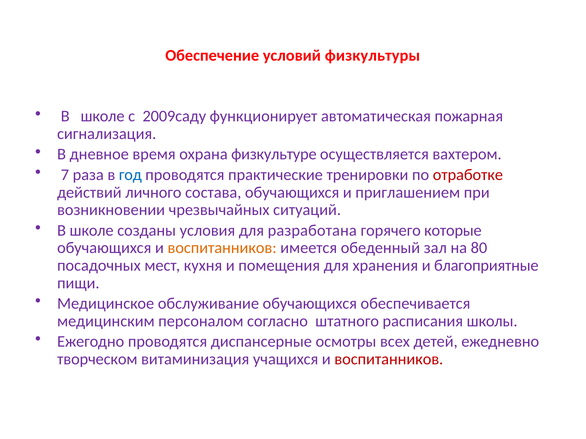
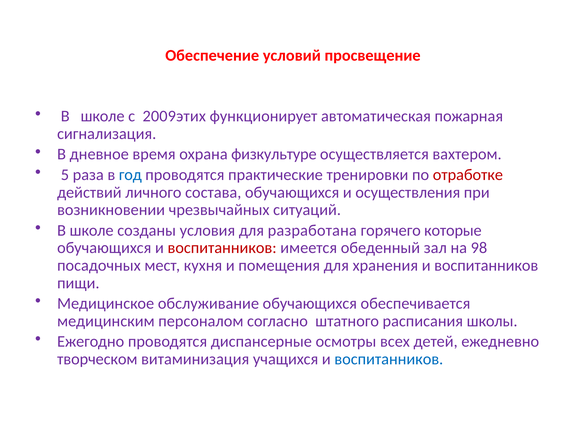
физкультуры: физкультуры -> просвещение (373, 55)
2009саду: 2009саду -> 2009этих (174, 116)
7: 7 -> 5 (65, 175)
приглашением: приглашением -> осуществления (408, 193)
воспитанников colour: orange -> red (222, 248)
80: 80 -> 98 (479, 248)
хранения и благоприятные: благоприятные -> воспитанников (486, 266)
воспитанников colour: red -> blue (389, 359)
